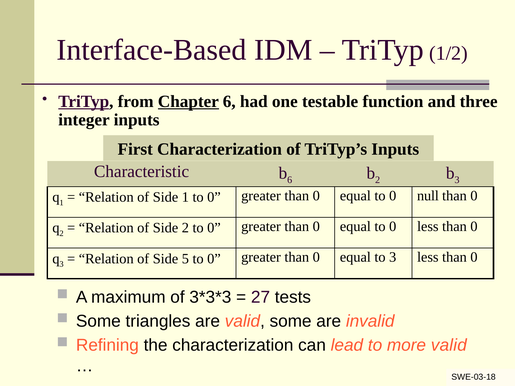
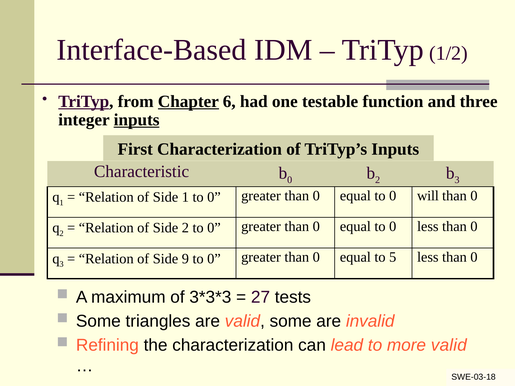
inputs underline: none -> present (137, 120)
6: 6 -> 0 (290, 180)
null: null -> will (428, 196)
5: 5 -> 9 (185, 259)
to 3: 3 -> 5 (393, 257)
